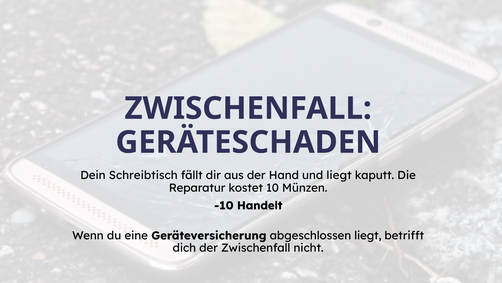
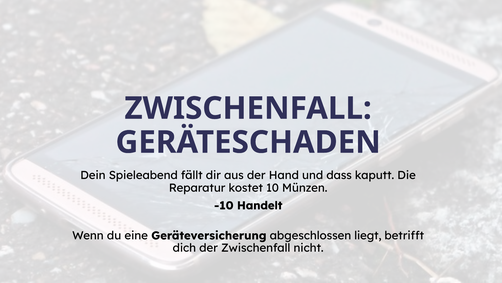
Schreibtisch: Schreibtisch -> Spieleabend (143, 175)
und liegt: liegt -> dass (339, 175)
